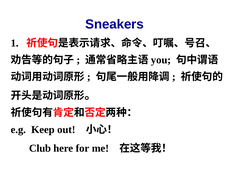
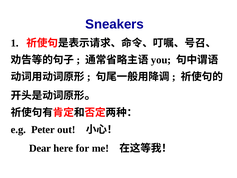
Keep: Keep -> Peter (43, 129)
Club: Club -> Dear (40, 148)
